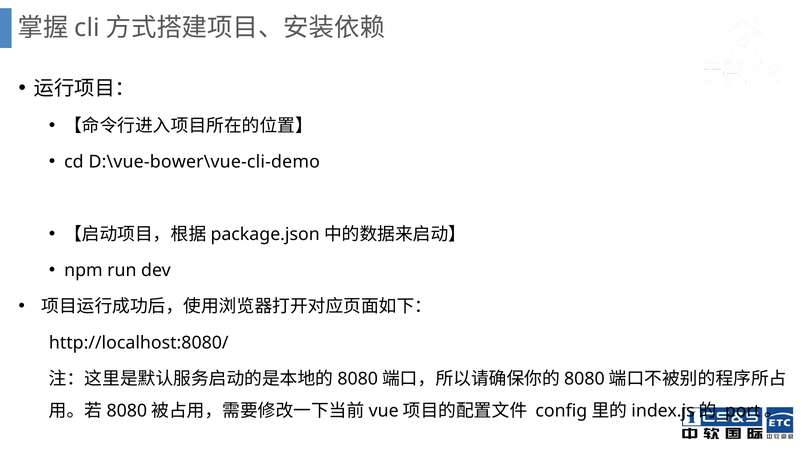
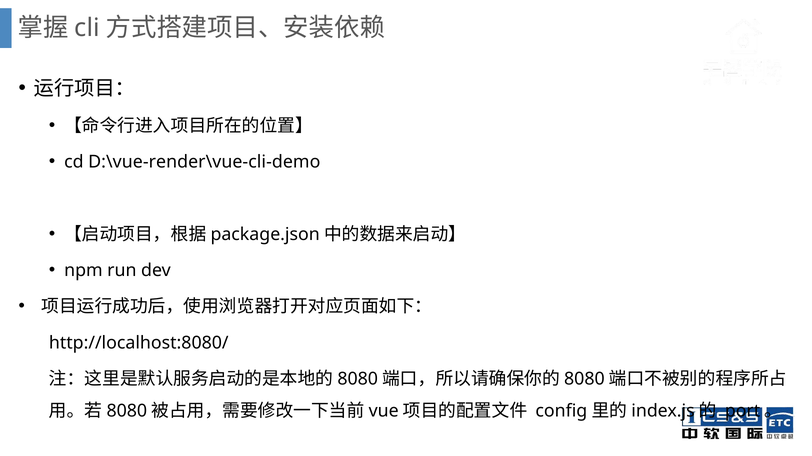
D:\vue-bower\vue-cli-demo: D:\vue-bower\vue-cli-demo -> D:\vue-render\vue-cli-demo (204, 162)
